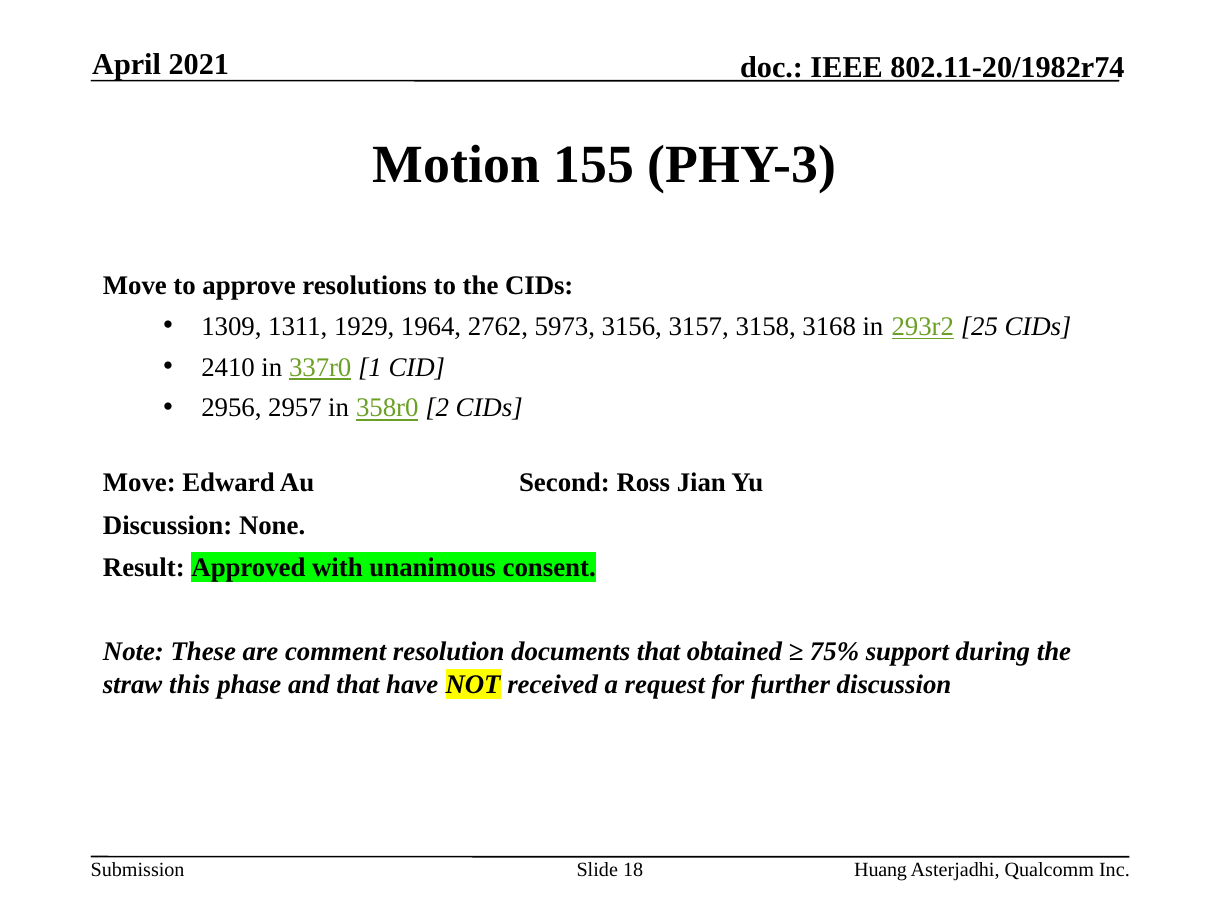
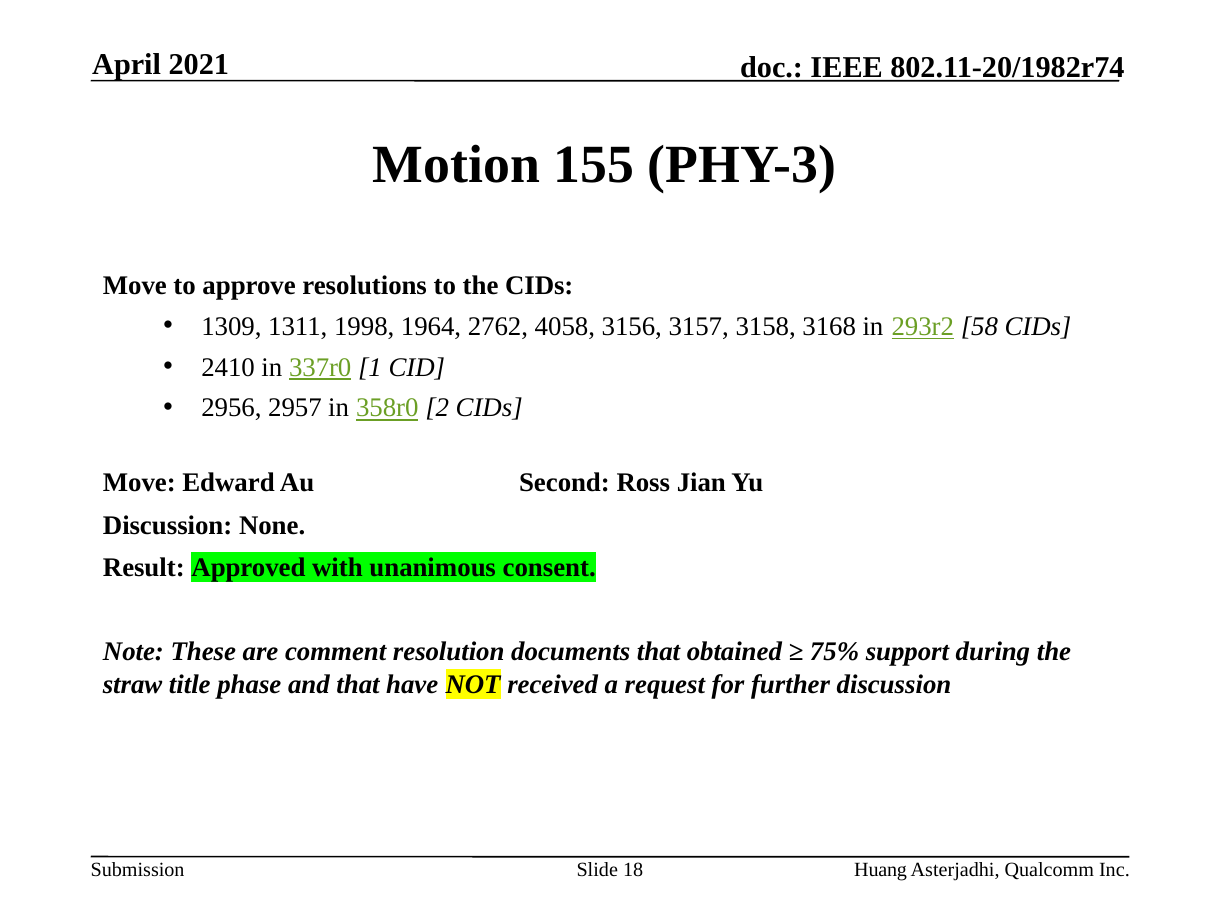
1929: 1929 -> 1998 (364, 327)
5973: 5973 -> 4058 (565, 327)
25: 25 -> 58 (979, 327)
this: this -> title (190, 685)
